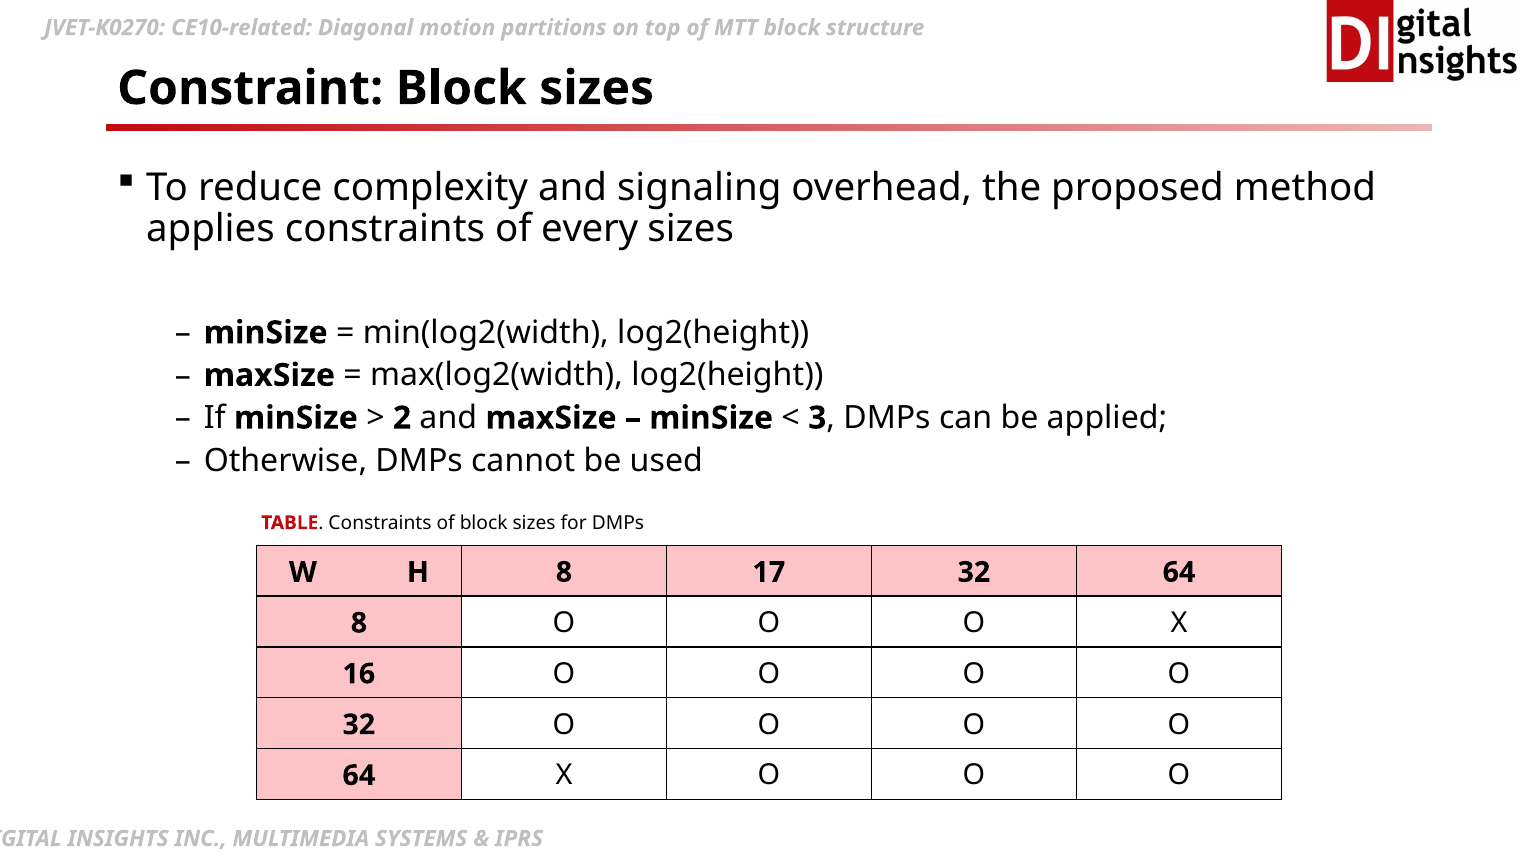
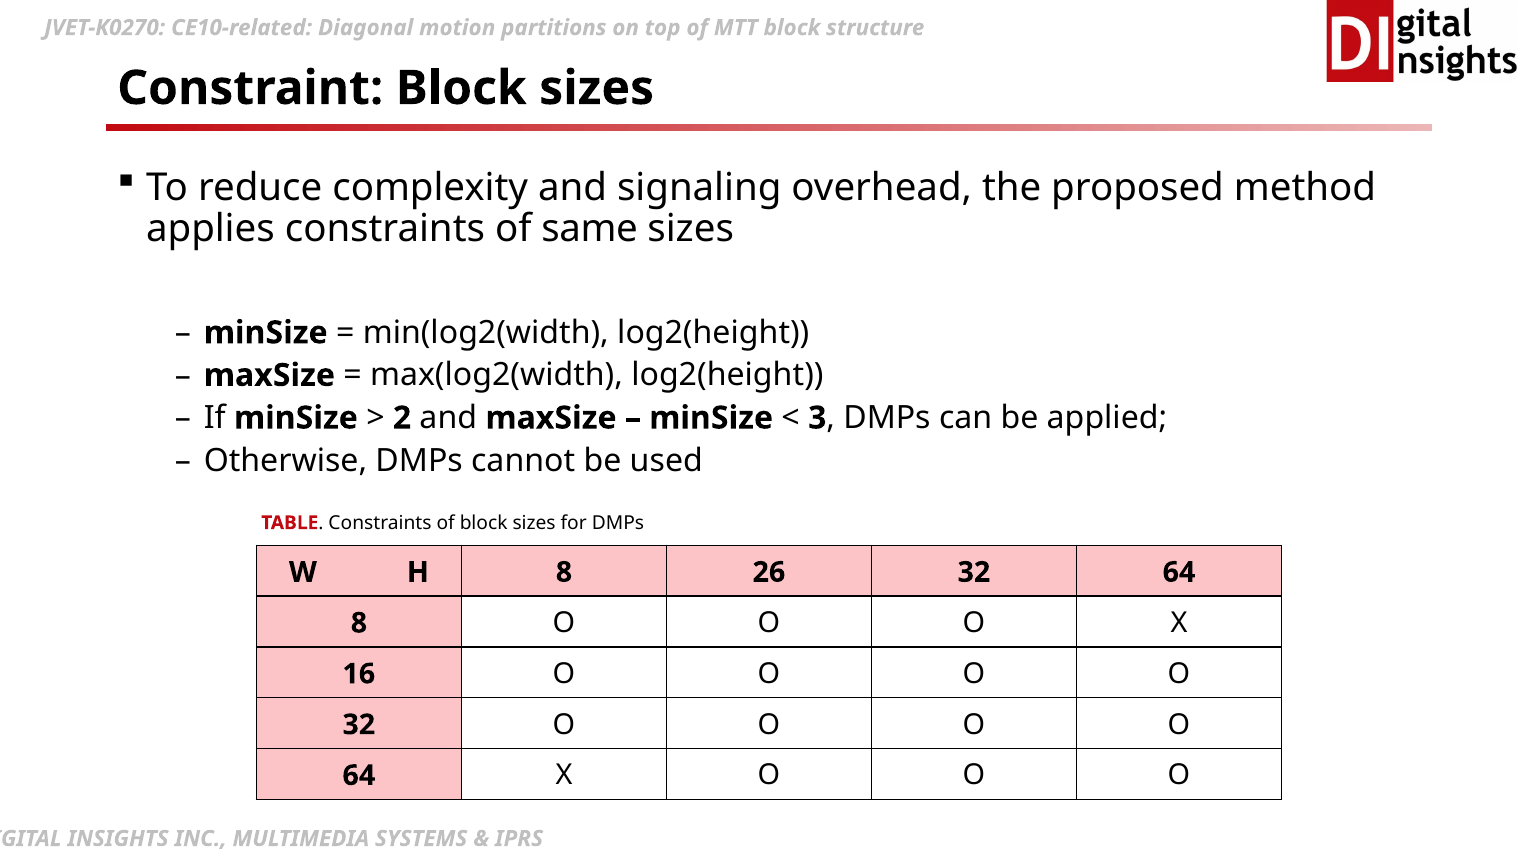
every: every -> same (590, 229)
17: 17 -> 26 (769, 572)
